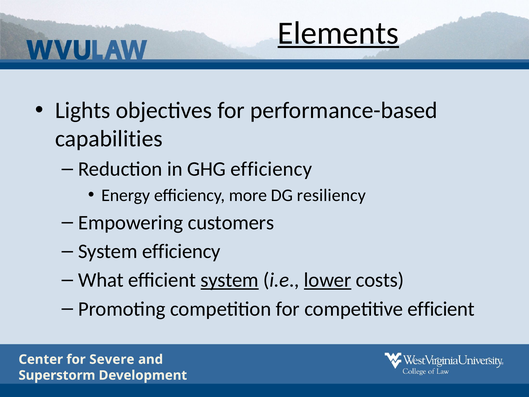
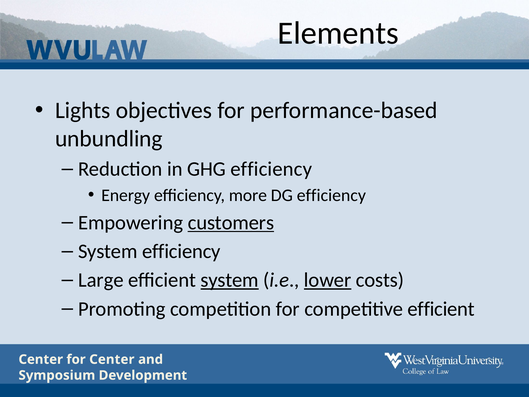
Elements underline: present -> none (338, 33)
capabilities: capabilities -> unbundling (109, 139)
DG resiliency: resiliency -> efficiency (331, 195)
customers underline: none -> present (231, 222)
What: What -> Large (101, 280)
for Severe: Severe -> Center (112, 359)
Superstorm: Superstorm -> Symposium (57, 375)
